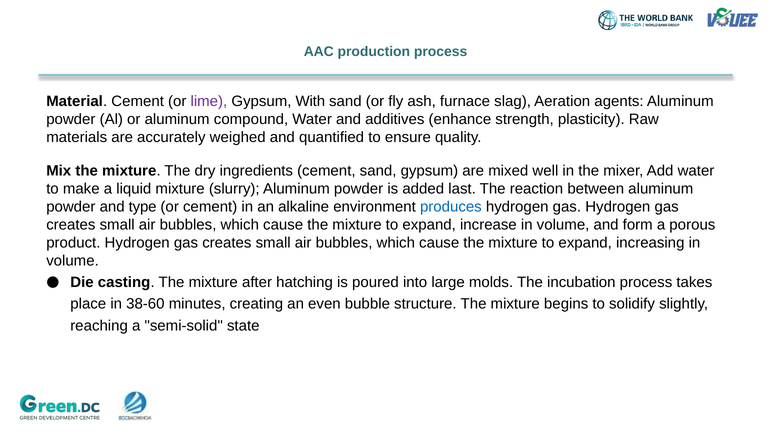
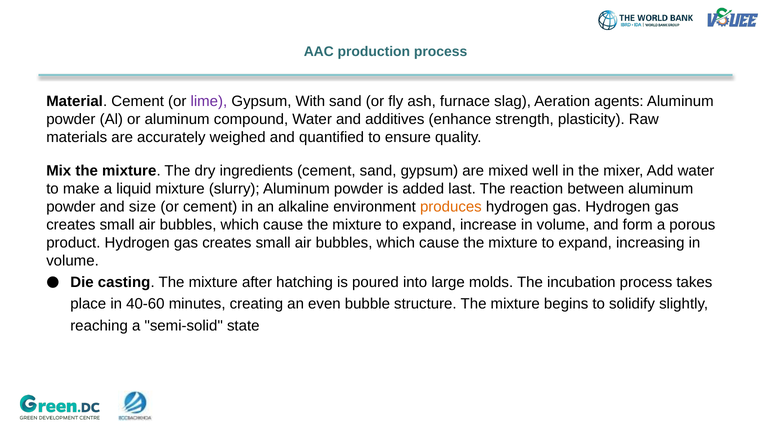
type: type -> size (142, 207)
produces colour: blue -> orange (451, 207)
38-60: 38-60 -> 40-60 (145, 304)
